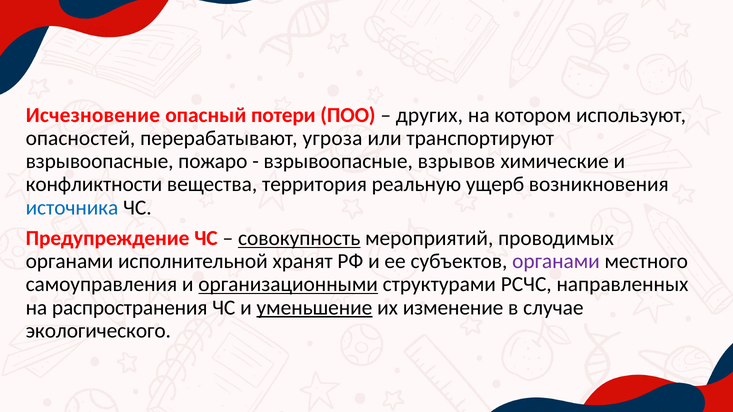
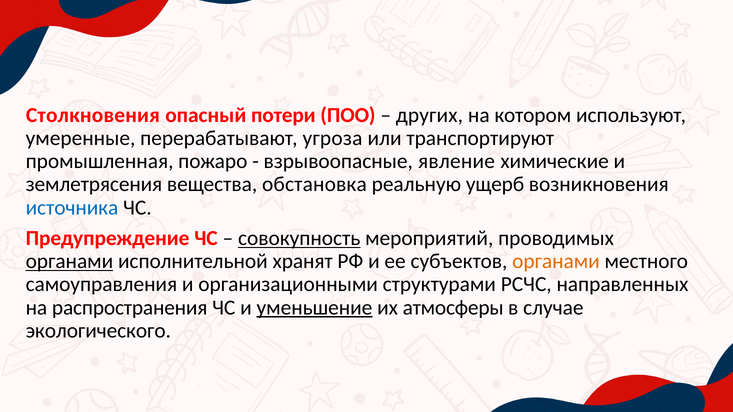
Исчезновение: Исчезновение -> Столкновения (93, 115)
опасностей: опасностей -> умеренные (80, 138)
взрывоопасные: взрывоопасные -> промышленная (100, 161)
взрывов: взрывов -> явление (457, 161)
конфликтности: конфликтности -> землетрясения (94, 185)
территория: территория -> обстановка (314, 185)
органами underline: none -> present (69, 261)
органами colour: purple -> orange (556, 261)
организационными underline: present -> none (288, 285)
изменение: изменение -> атмосферы (453, 308)
